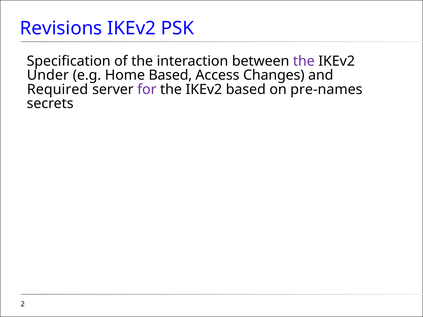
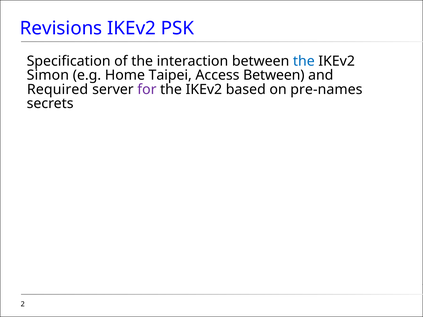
the colour: purple -> blue (304, 61)
Under: Under -> Simon (48, 75)
Home Based: Based -> Taipei (170, 75)
Access Changes: Changes -> Between (274, 75)
